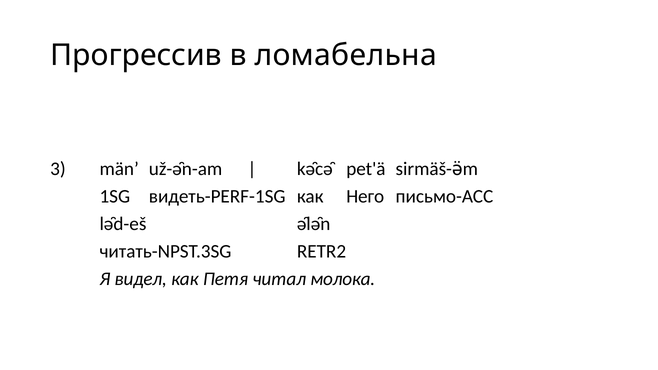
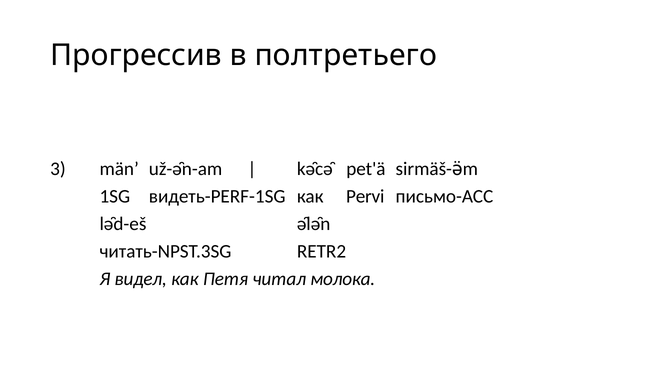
ломабельна: ломабельна -> полтретьего (346, 55)
Него: Него -> Pervi (365, 196)
